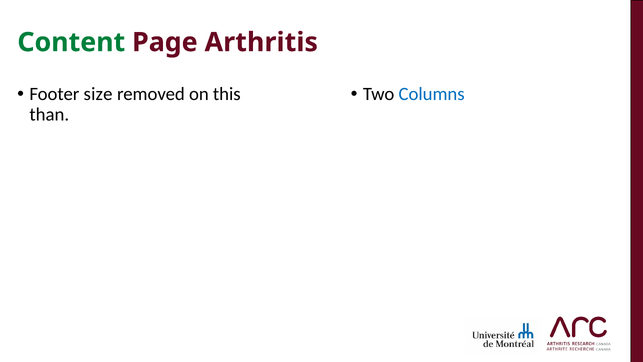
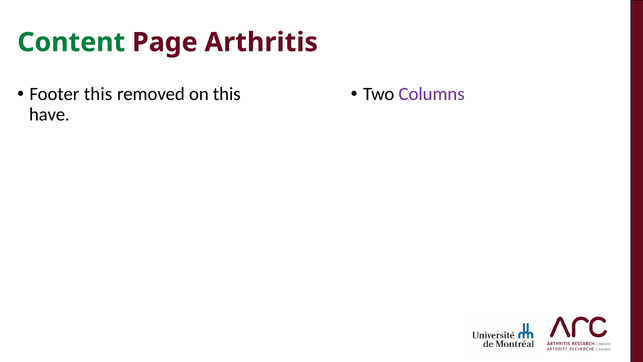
Footer size: size -> this (98, 94)
Columns colour: blue -> purple (432, 94)
than: than -> have (49, 114)
